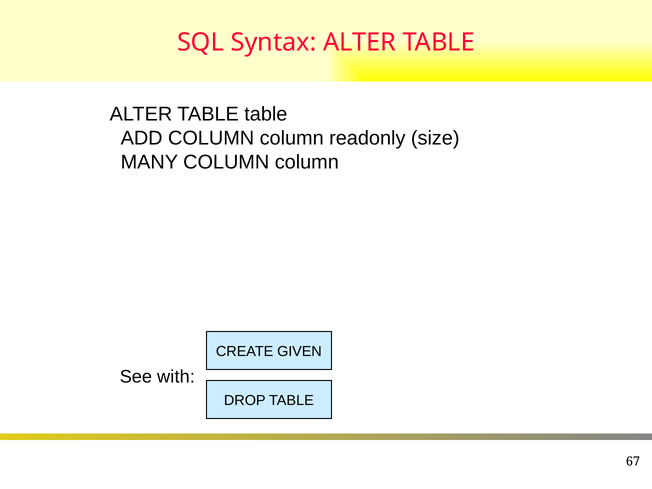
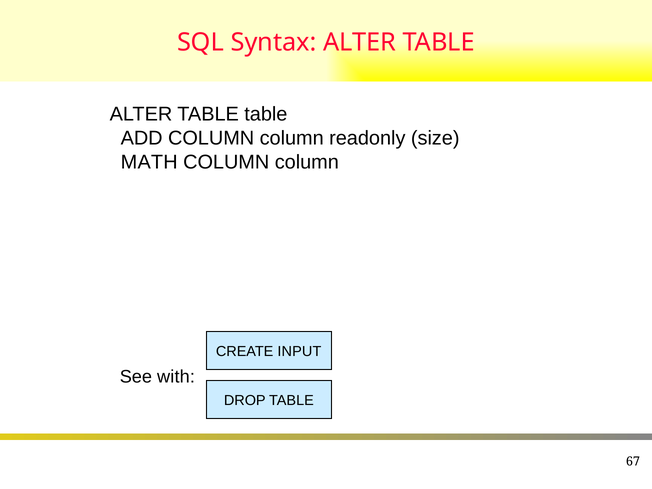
MANY: MANY -> MATH (149, 162)
GIVEN: GIVEN -> INPUT (299, 351)
